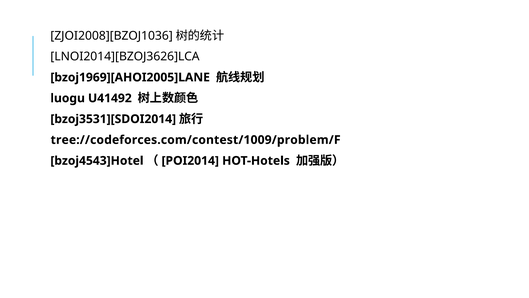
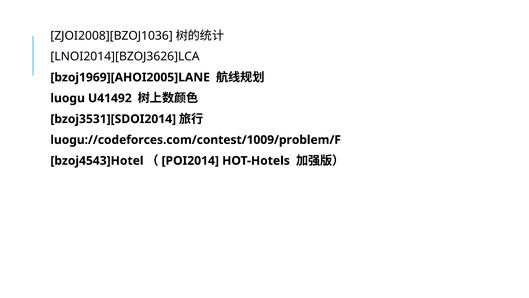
tree://codeforces.com/contest/1009/problem/F: tree://codeforces.com/contest/1009/problem/F -> luogu://codeforces.com/contest/1009/problem/F (196, 140)
